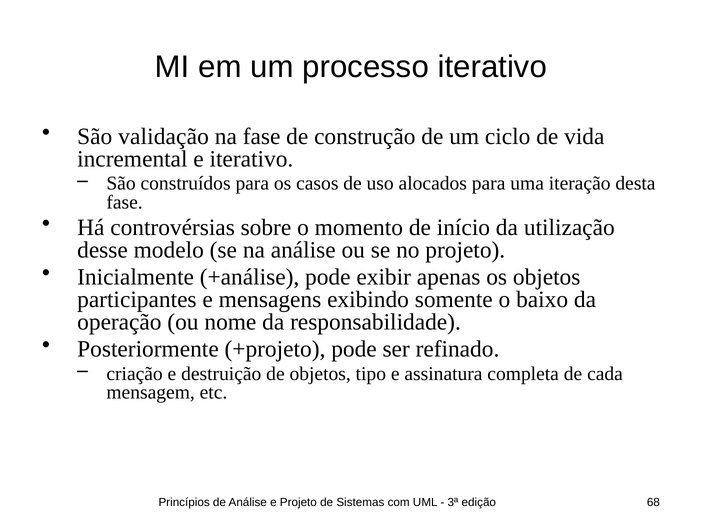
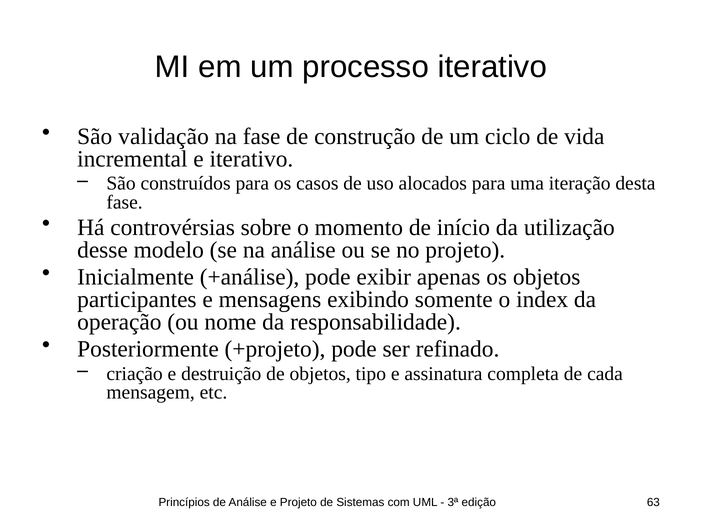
baixo: baixo -> index (542, 300)
68: 68 -> 63 (653, 503)
